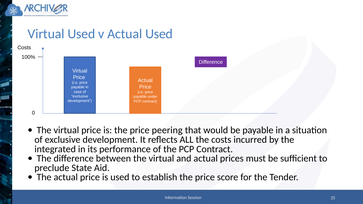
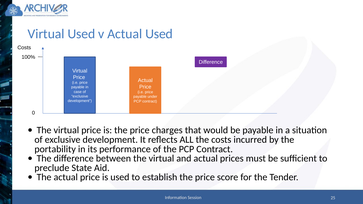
peering: peering -> charges (167, 130)
integrated: integrated -> portability (55, 149)
